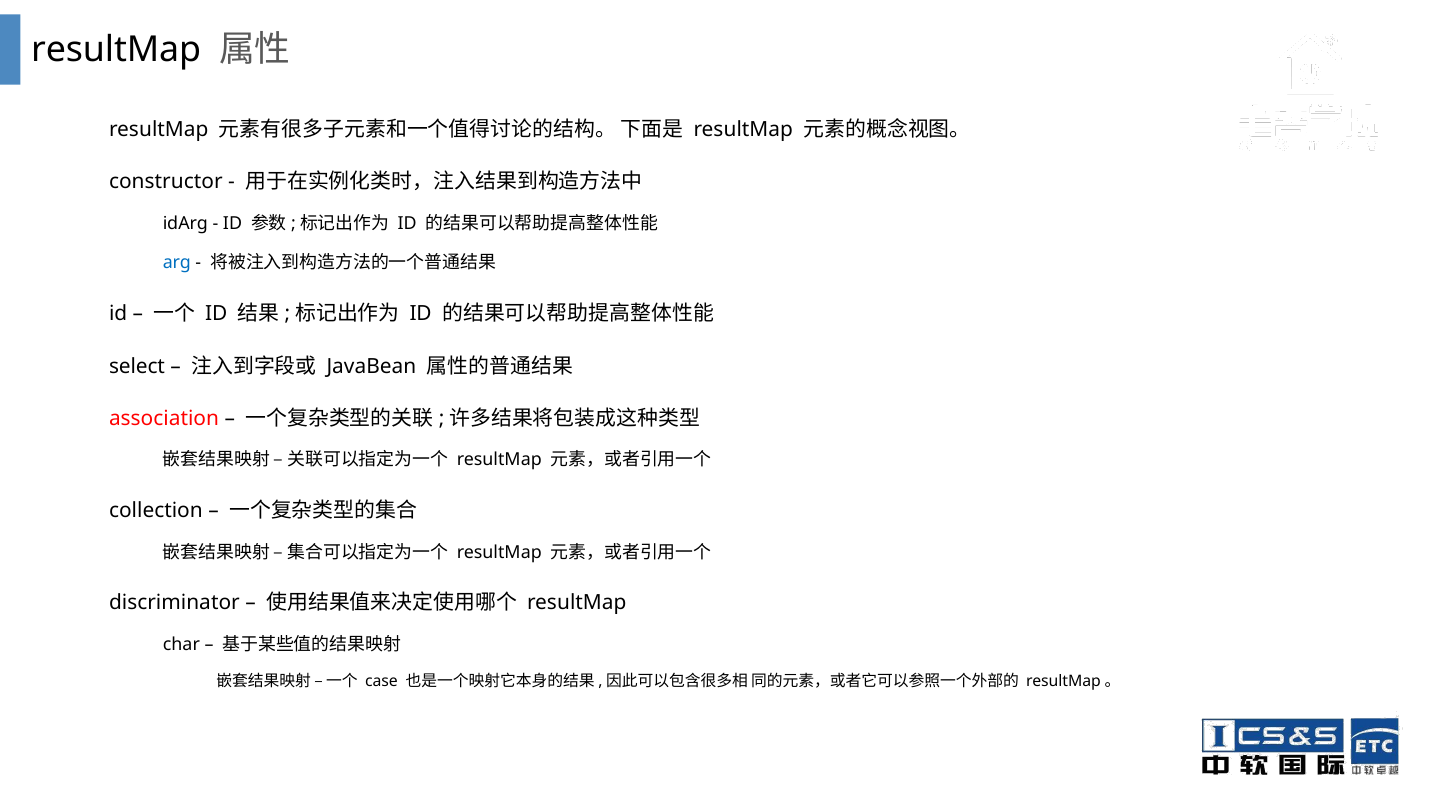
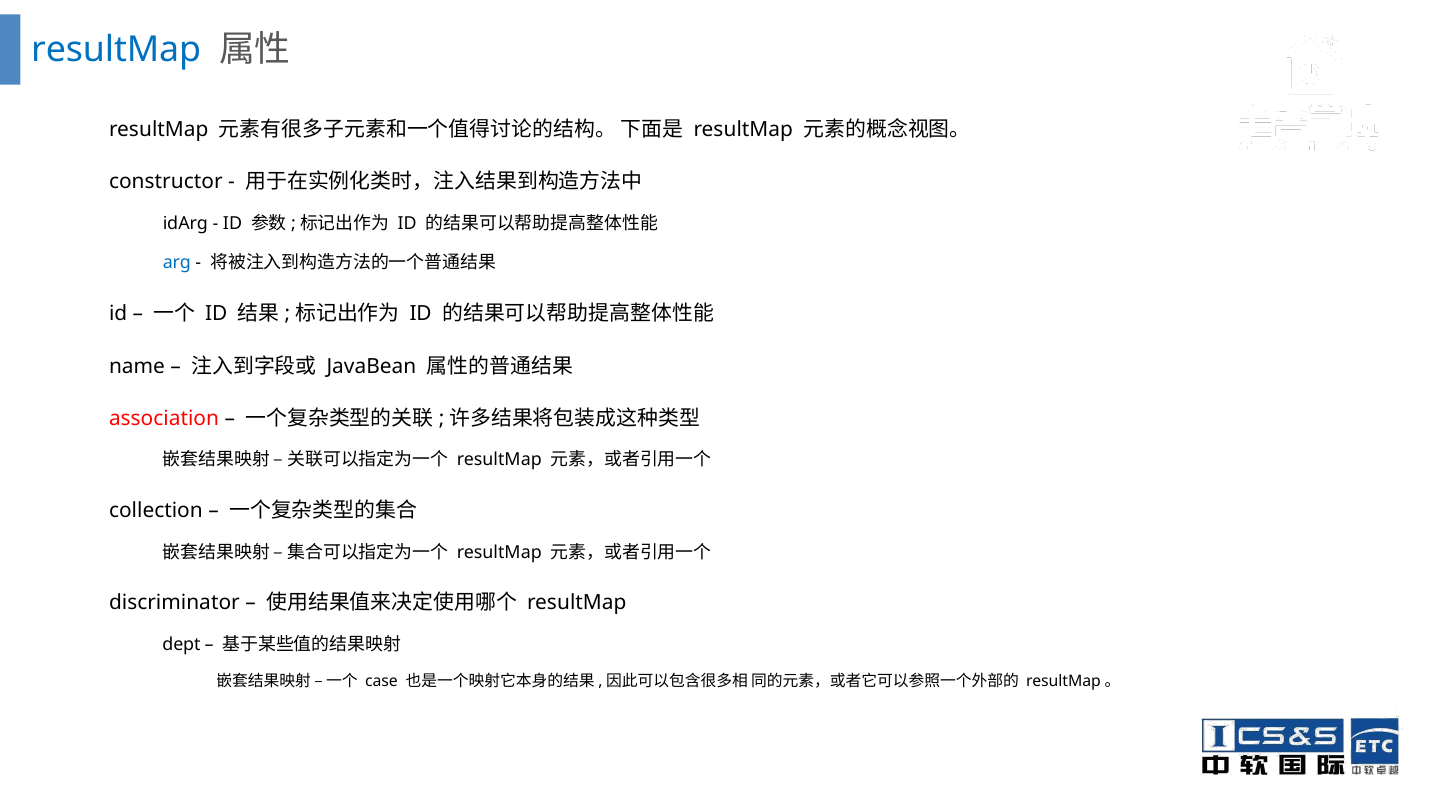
resultMap colour: black -> blue (116, 50)
select: select -> name (137, 366)
char: char -> dept (181, 644)
